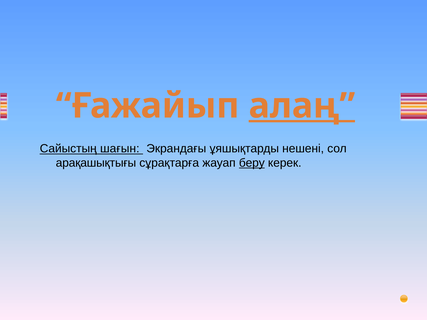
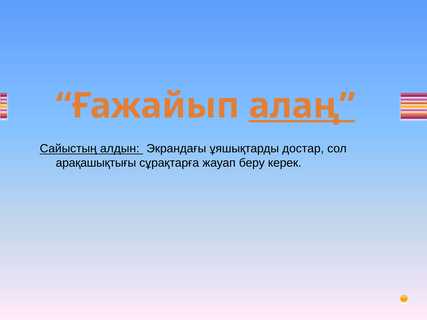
шағын: шағын -> алдын (120, 149)
нешені: нешені -> достар (303, 149)
беру underline: present -> none (252, 163)
